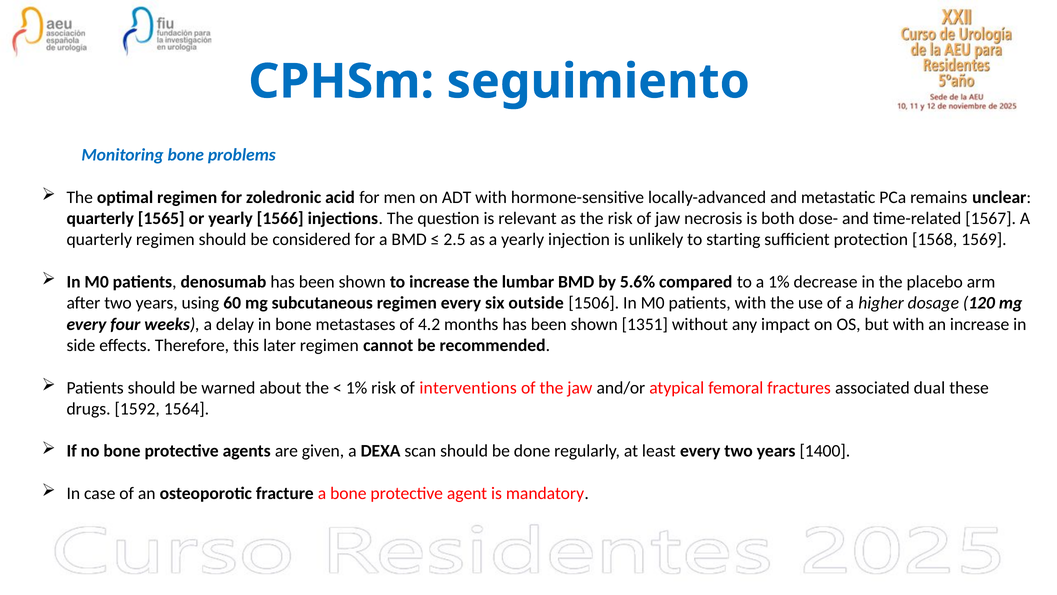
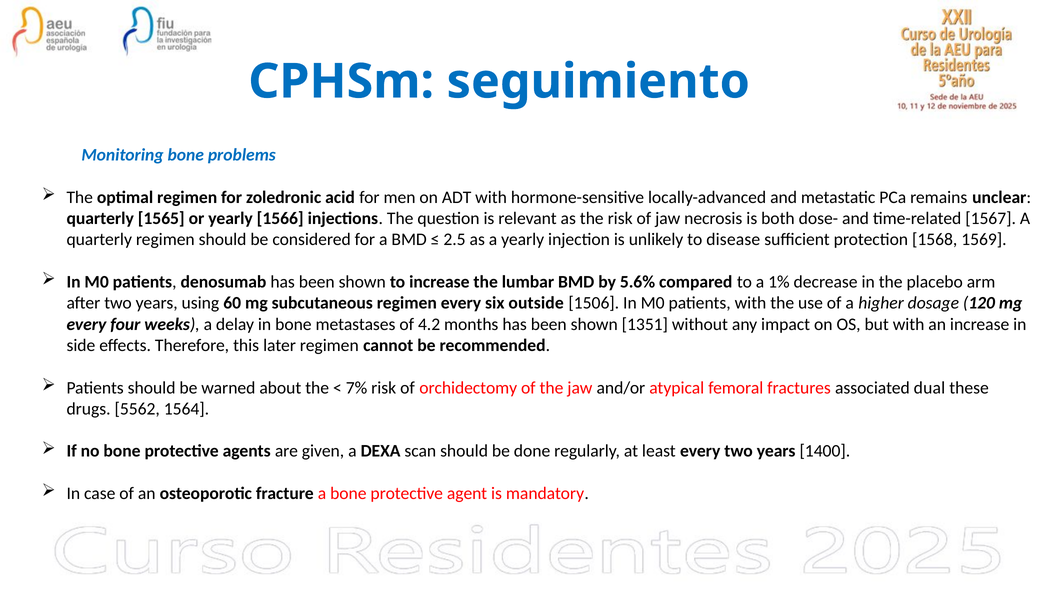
starting: starting -> disease (733, 240)
1%: 1% -> 7% (357, 387)
interventions: interventions -> orchidectomy (468, 387)
1592: 1592 -> 5562 (137, 409)
